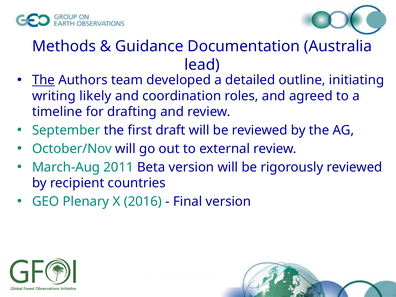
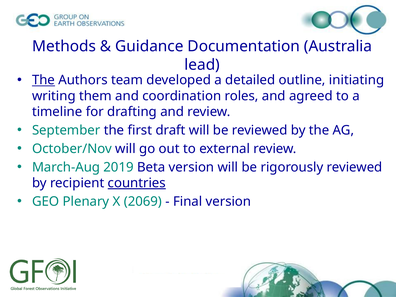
likely: likely -> them (95, 96)
2011: 2011 -> 2019 (119, 167)
countries underline: none -> present (137, 183)
2016: 2016 -> 2069 (143, 202)
